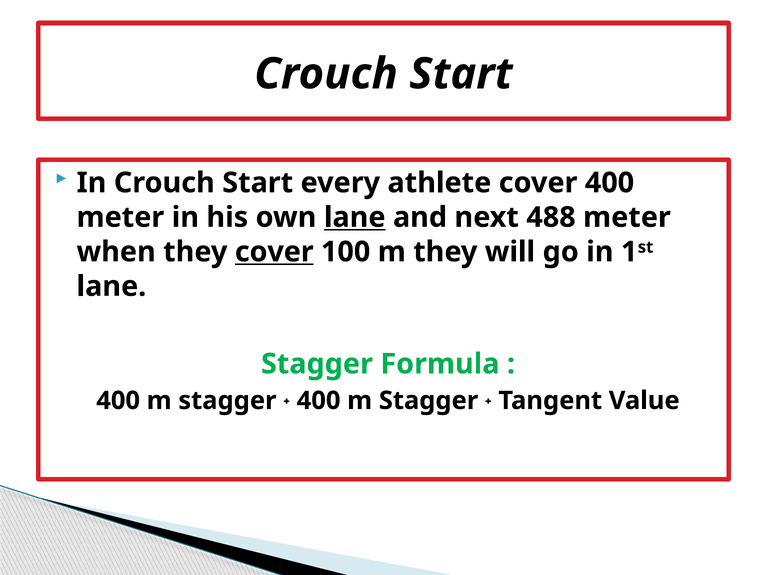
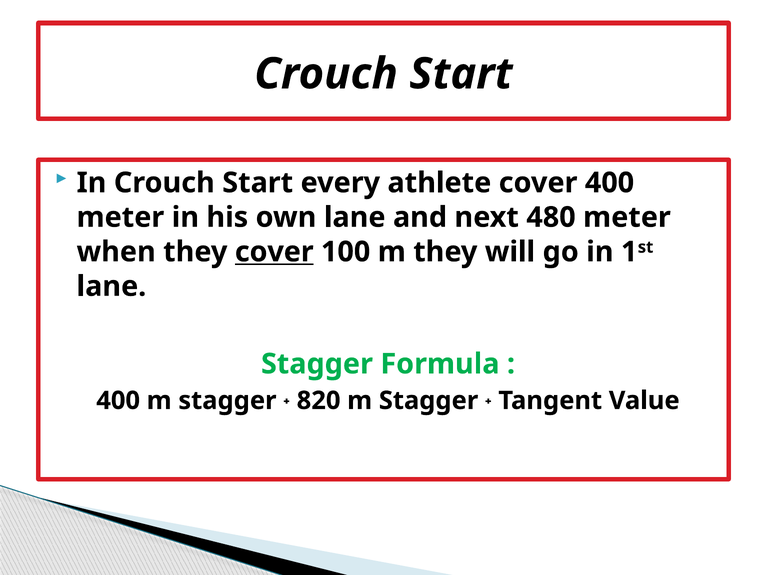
lane underline: present -> none (355, 217)
488: 488 -> 480 (551, 217)
400: 400 -> 820 (319, 401)
